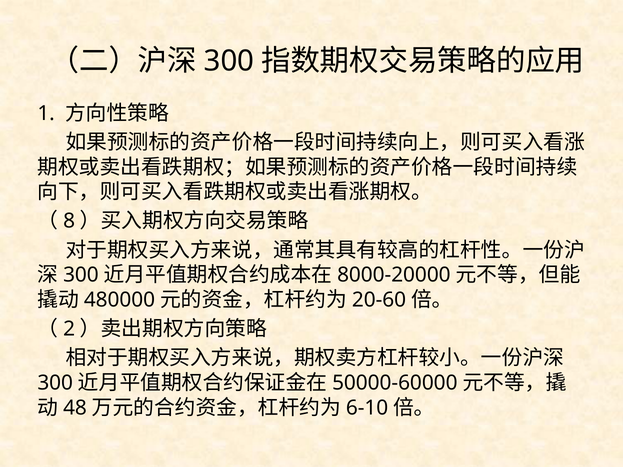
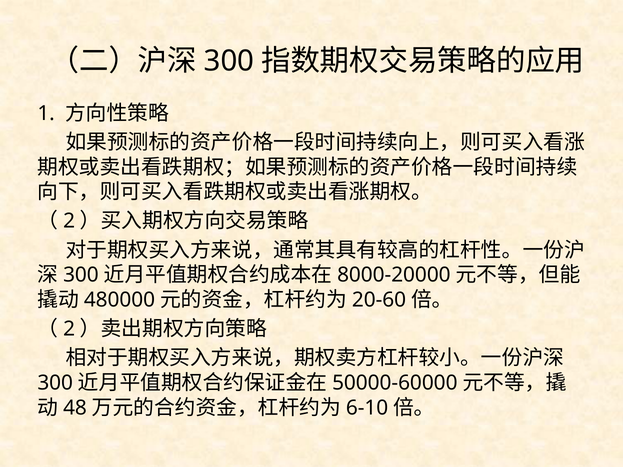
8: 8 -> 2 (69, 221)
